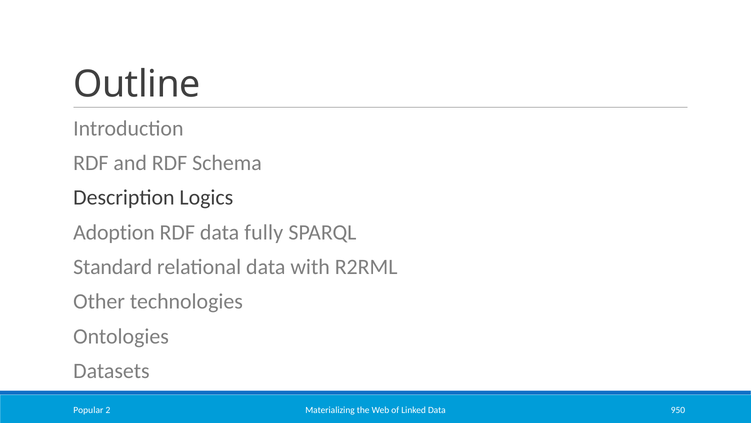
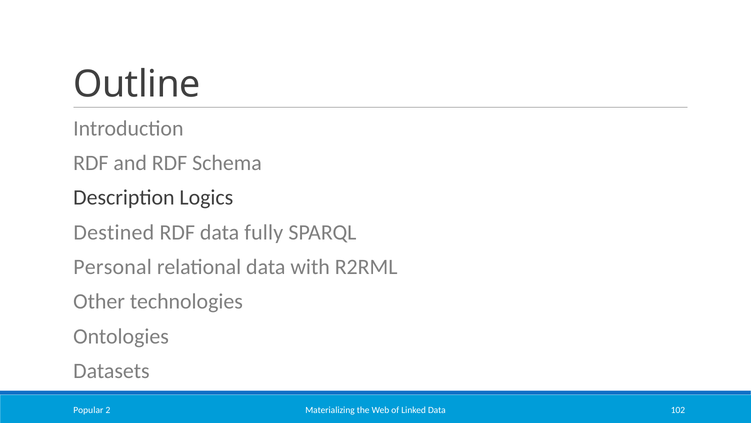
Adoption: Adoption -> Destined (114, 232)
Standard: Standard -> Personal (113, 267)
950: 950 -> 102 (678, 410)
